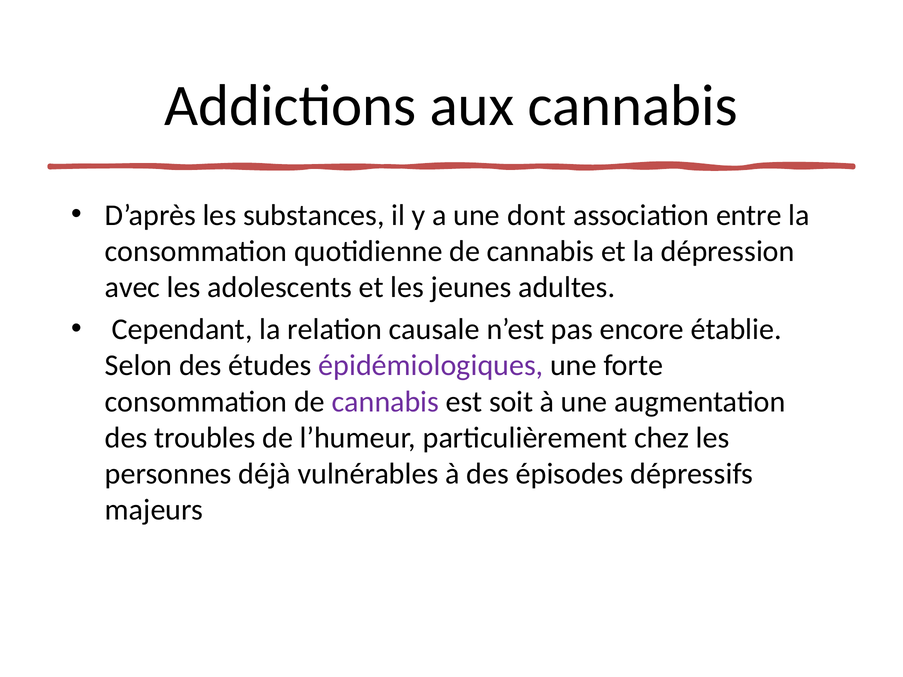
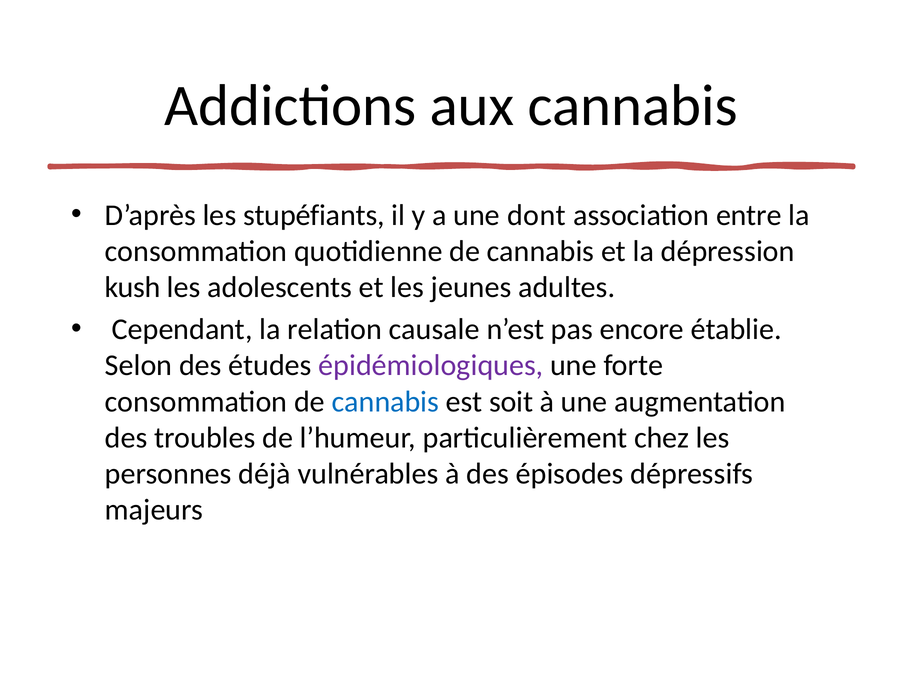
substances: substances -> stupéfiants (314, 215)
avec: avec -> kush (133, 287)
cannabis colour: purple -> blue (385, 402)
